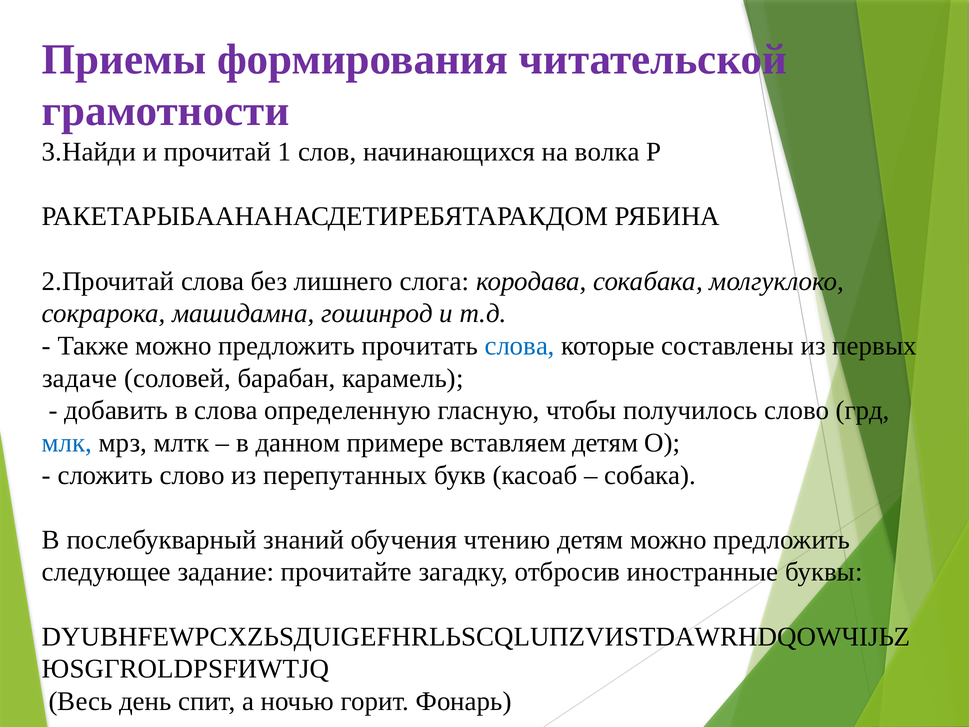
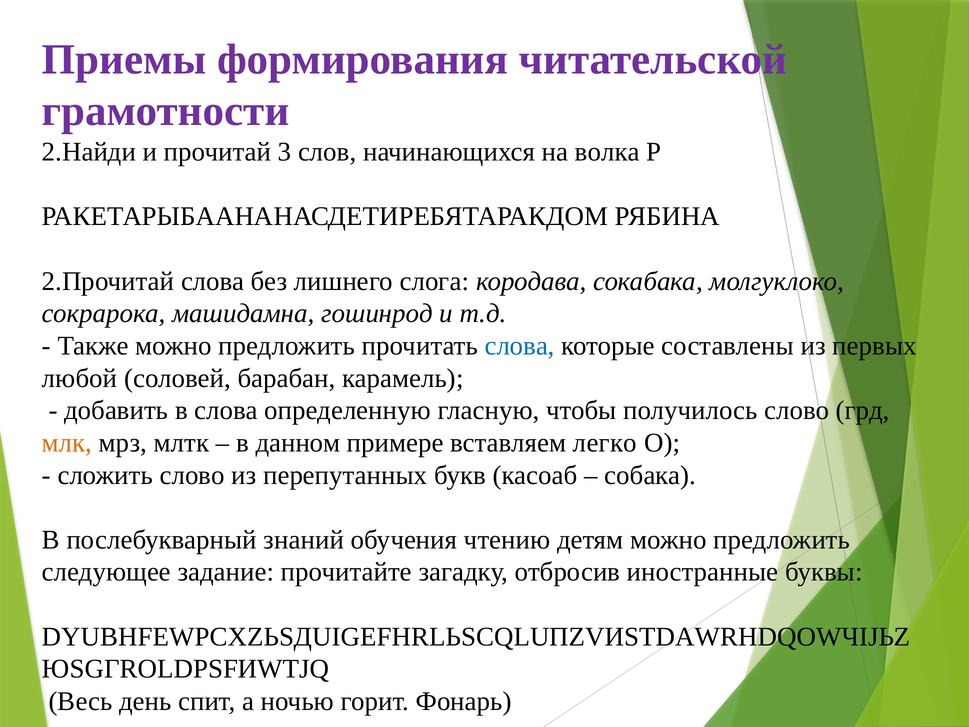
3.Найди: 3.Найди -> 2.Найди (89, 152)
1: 1 -> 3 (285, 152)
задаче: задаче -> любой (80, 378)
млк colour: blue -> orange (67, 443)
вставляем детям: детям -> легко (605, 443)
